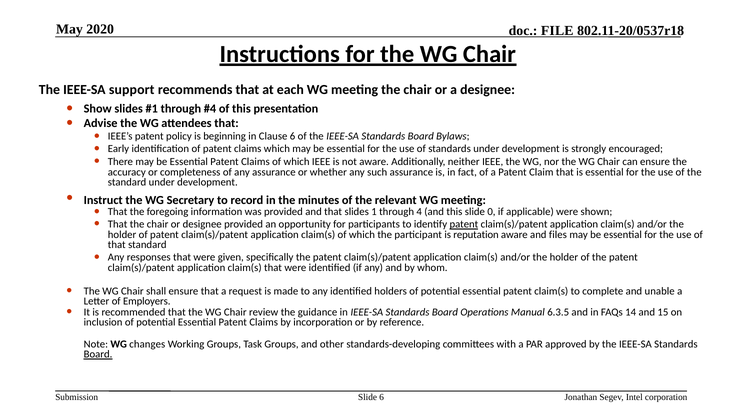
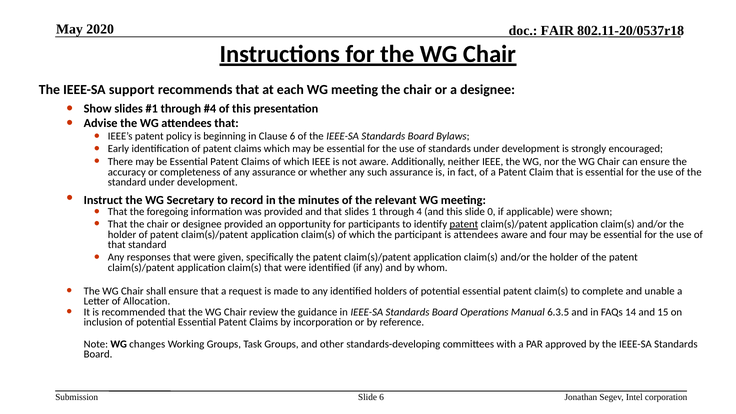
FILE: FILE -> FAIR (557, 31)
is reputation: reputation -> attendees (476, 235)
files: files -> four (558, 235)
Employers: Employers -> Allocation (147, 301)
Board underline: present -> none (98, 354)
